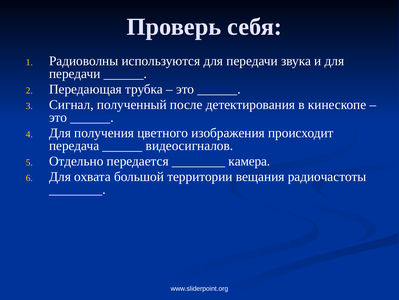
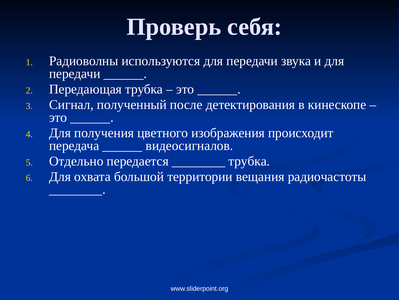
камера: камера -> трубка (249, 161)
